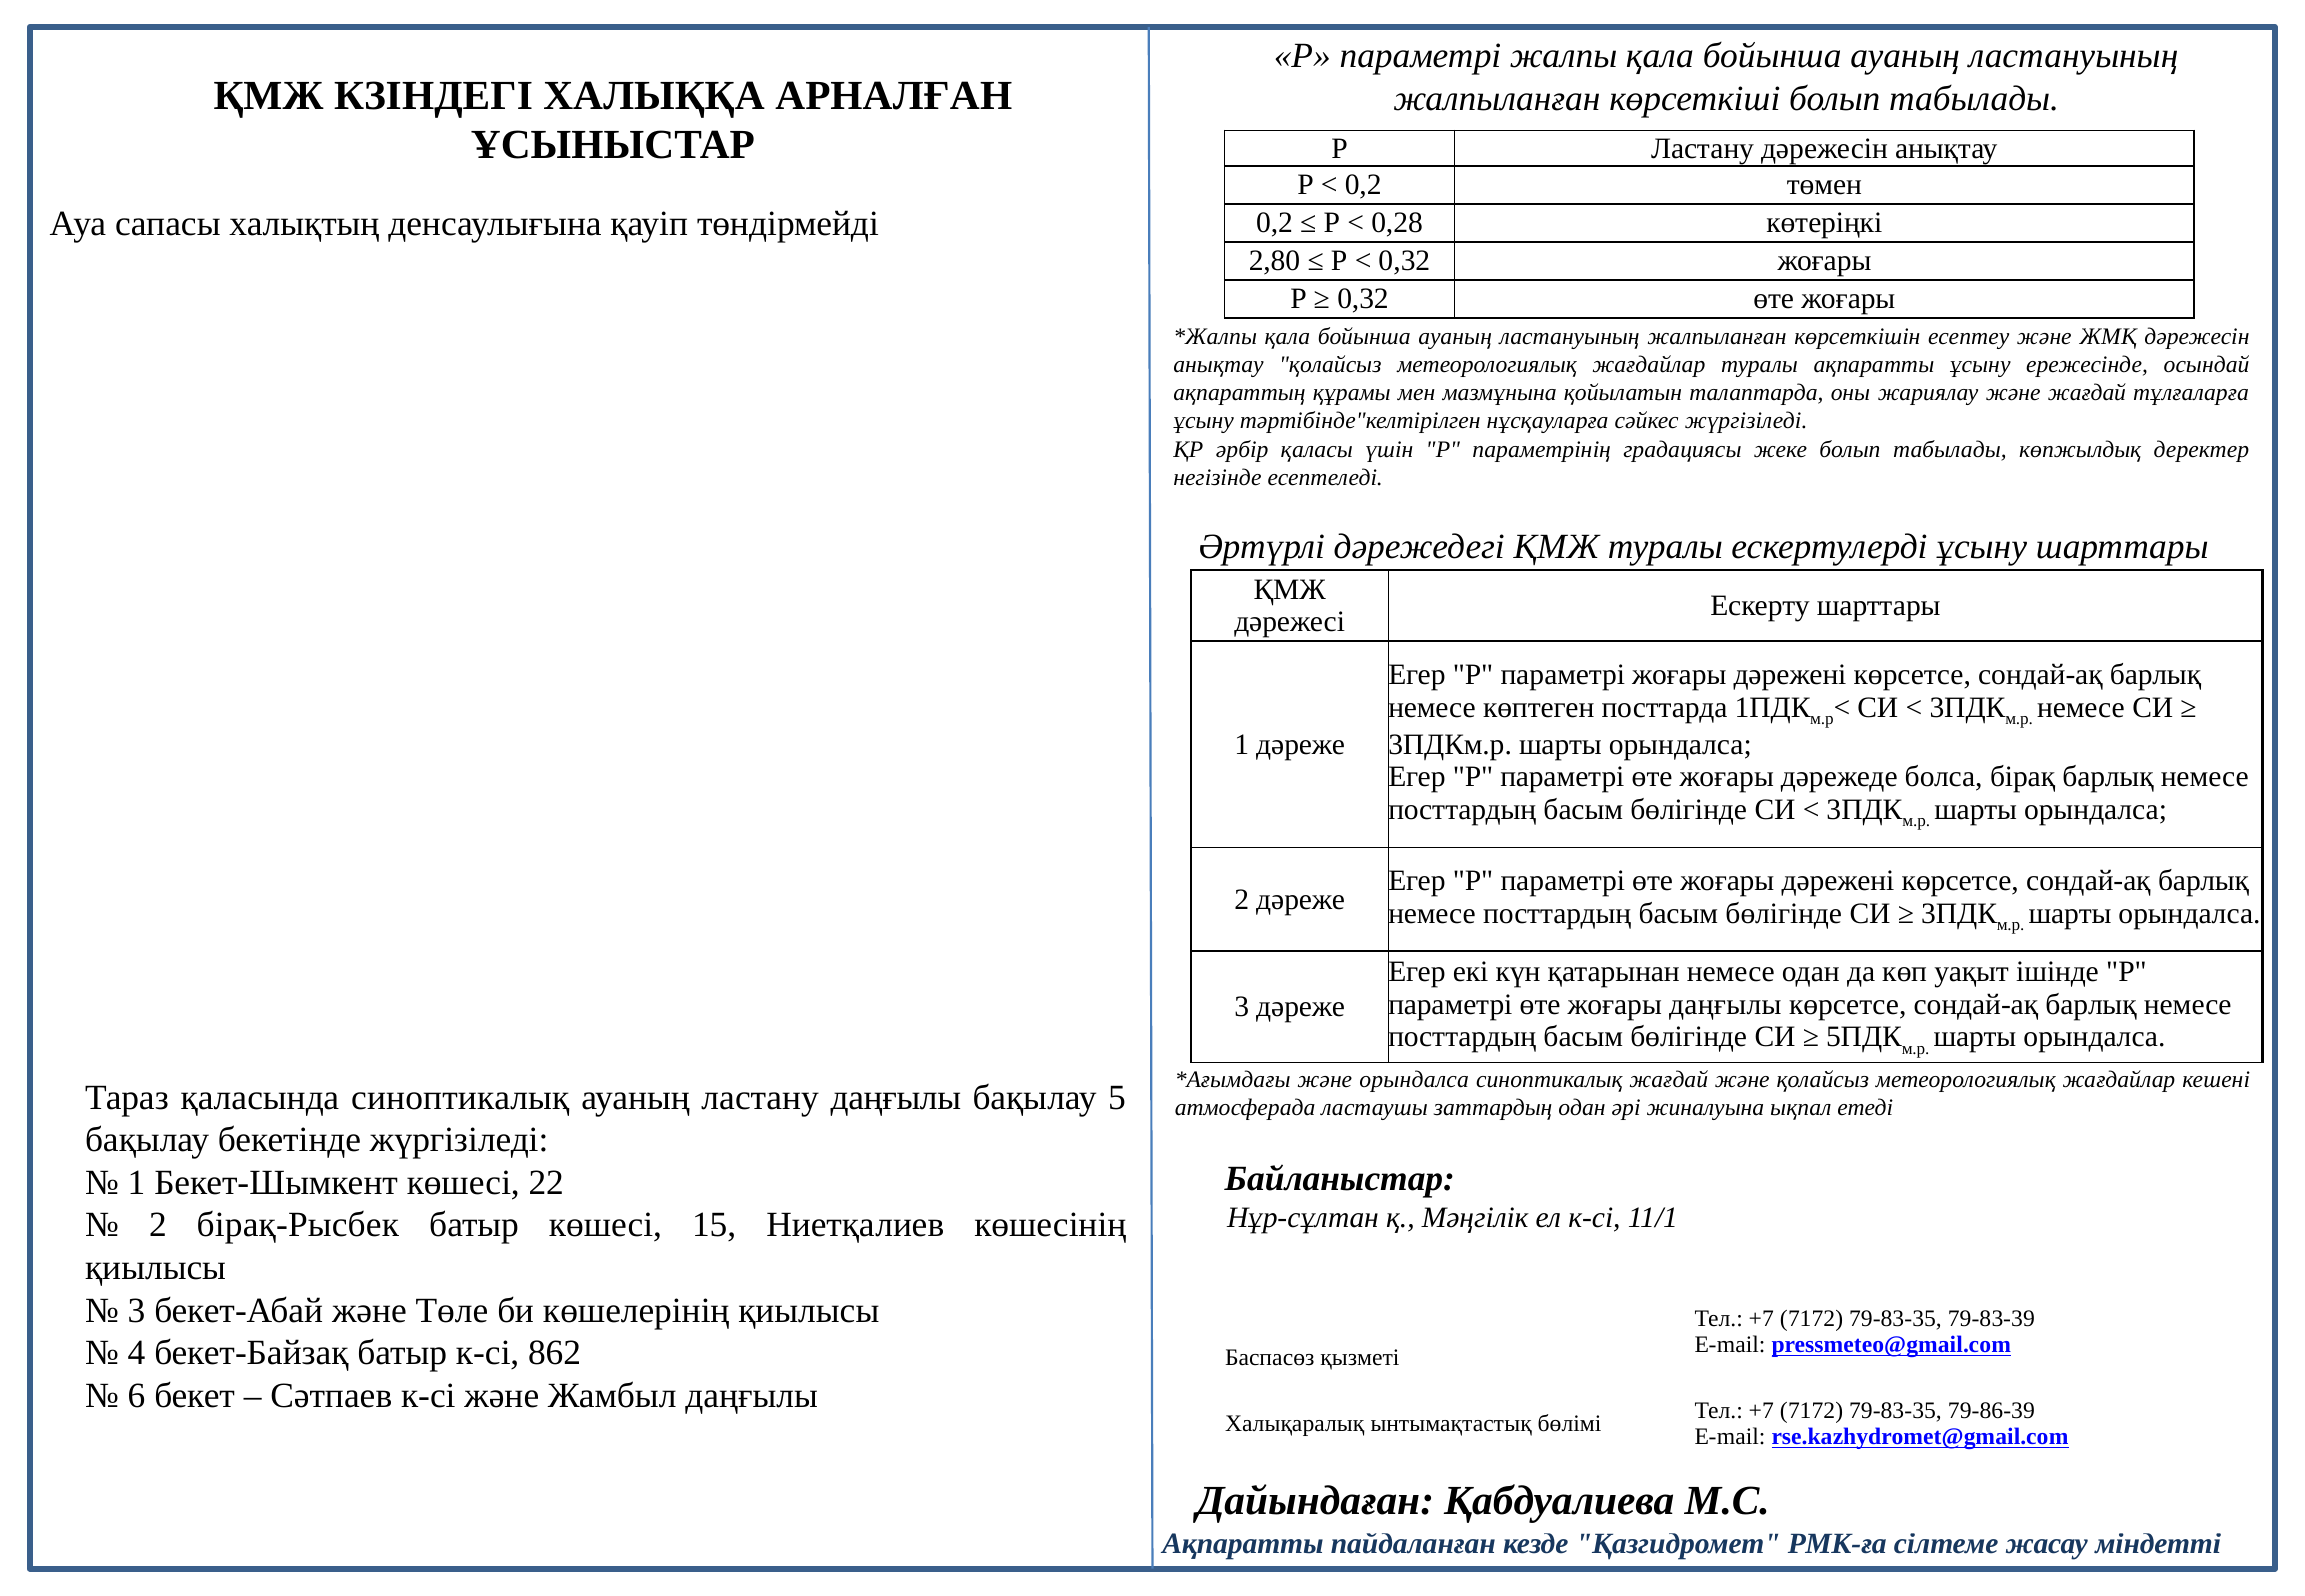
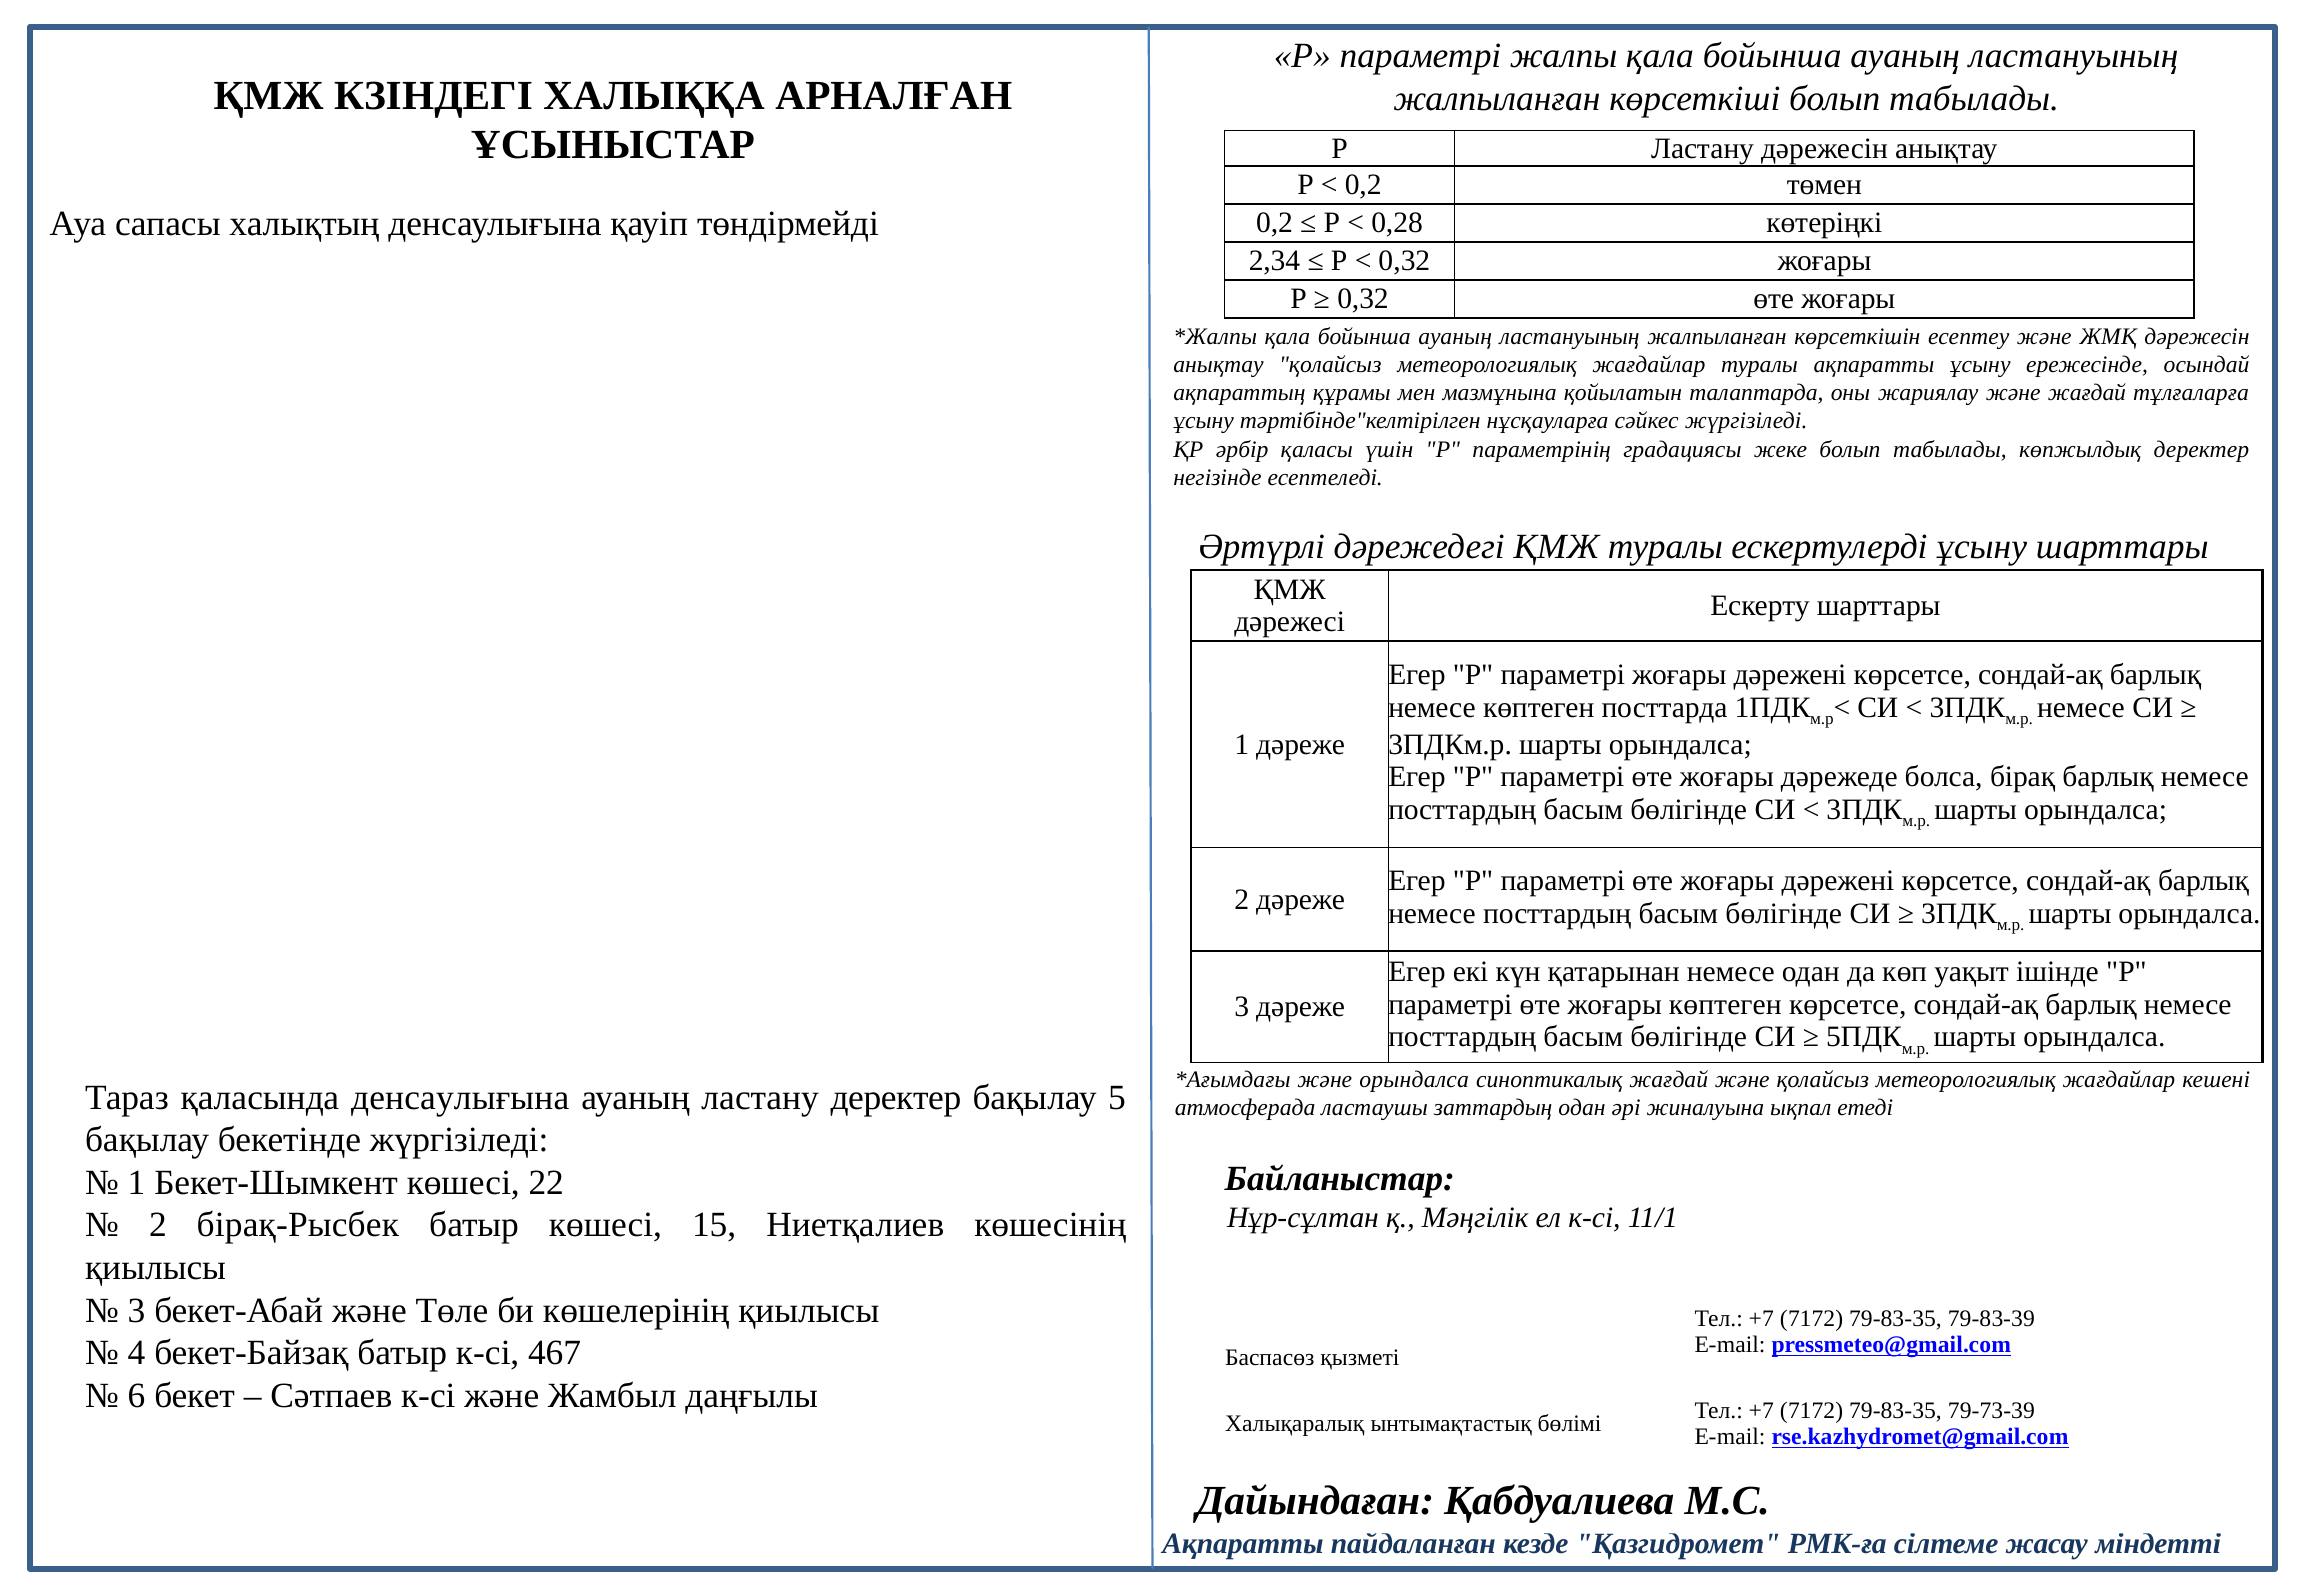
2,80: 2,80 -> 2,34 (1274, 261)
жоғары даңғылы: даңғылы -> көптеген (1725, 1004)
қаласында синоптикалық: синоптикалық -> денсаулығына (460, 1097)
ластану даңғылы: даңғылы -> деректер (896, 1097)
862: 862 -> 467 (555, 1353)
79-86-39: 79-86-39 -> 79-73-39 (1991, 1411)
